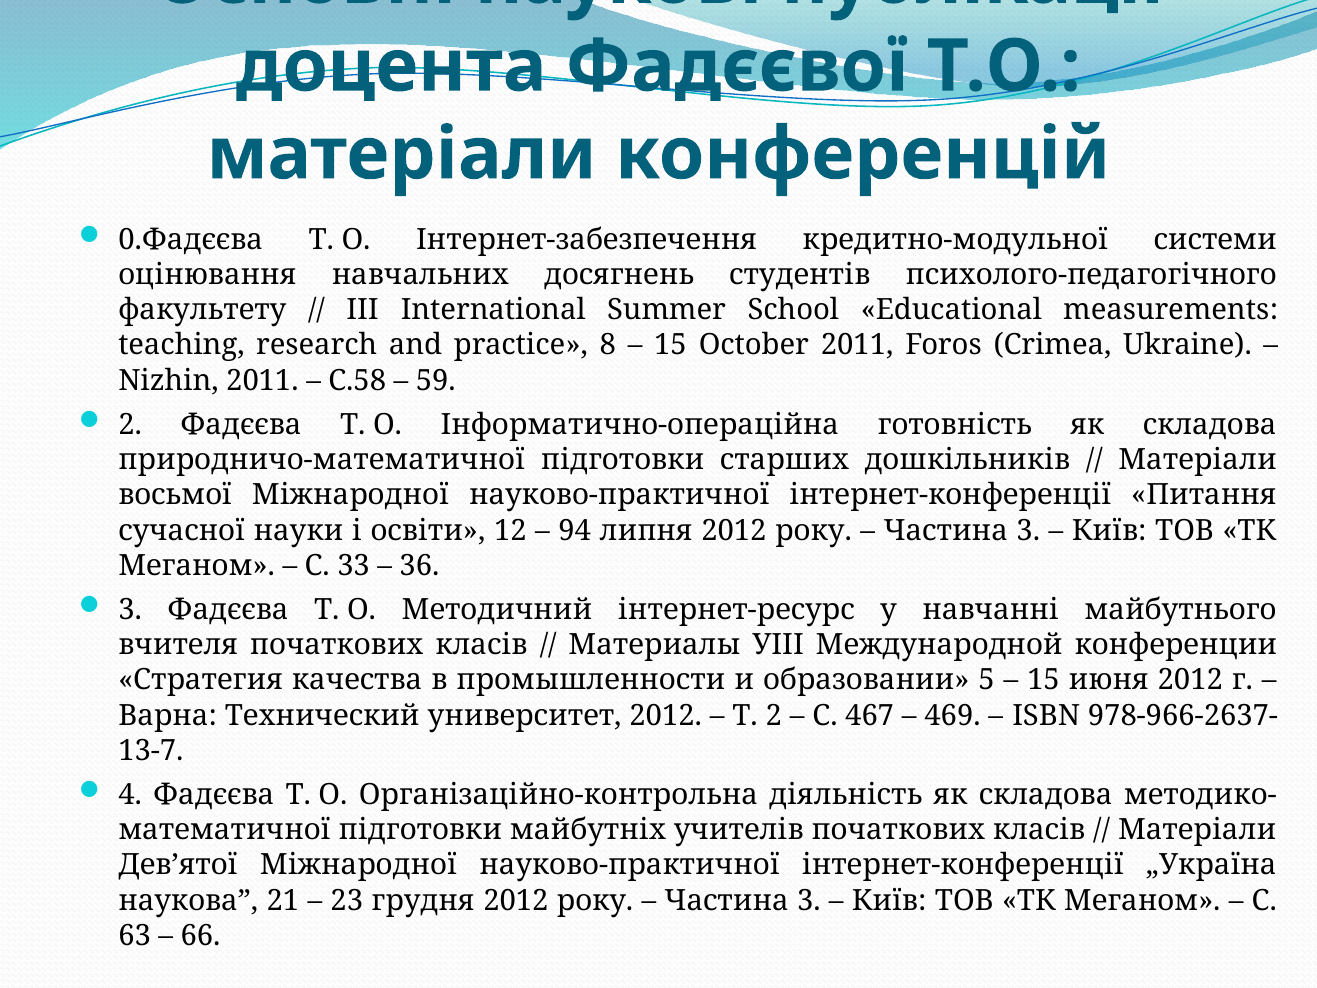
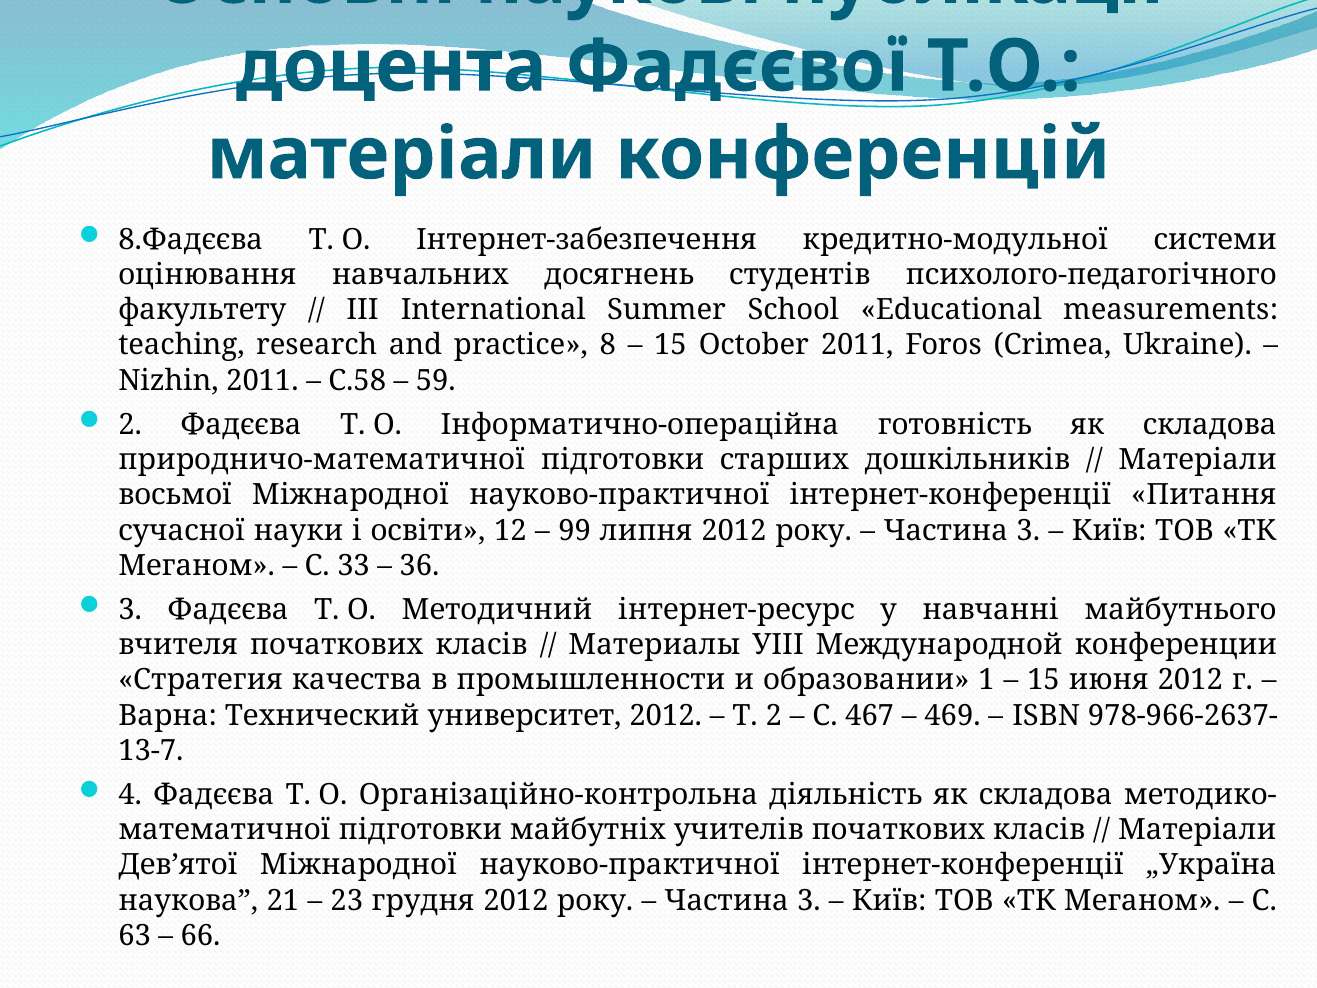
0.Фадєєва: 0.Фадєєва -> 8.Фадєєва (191, 240)
94: 94 -> 99 (575, 530)
5: 5 -> 1 (987, 680)
